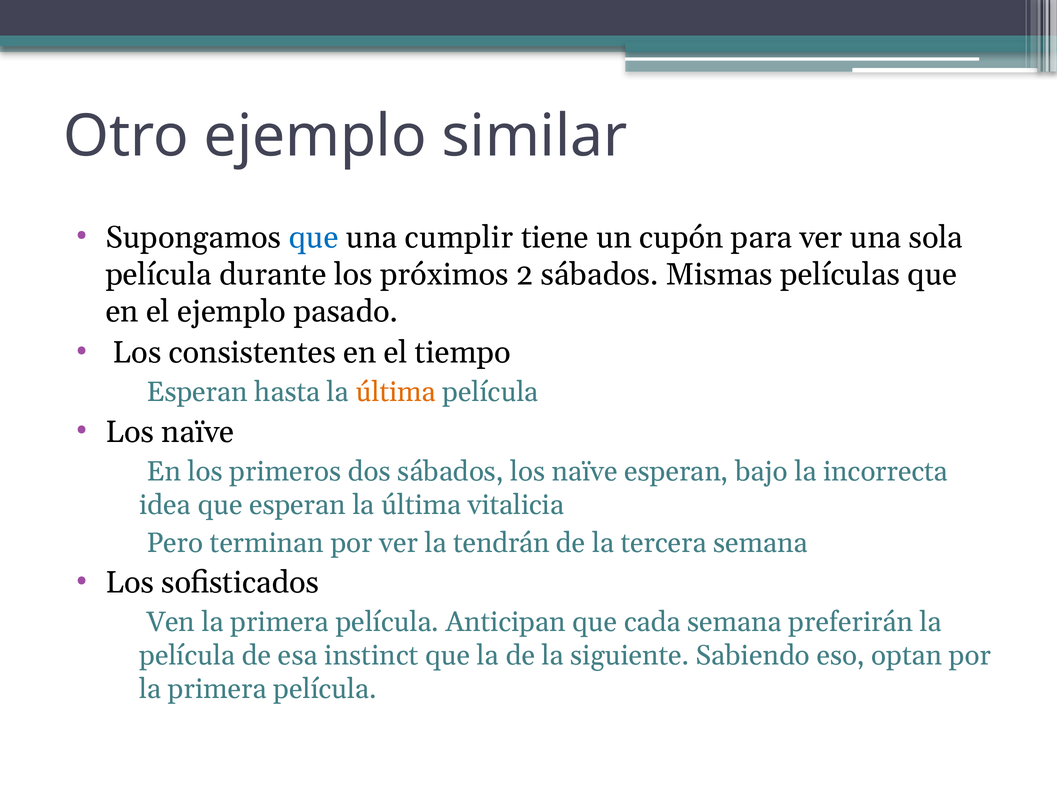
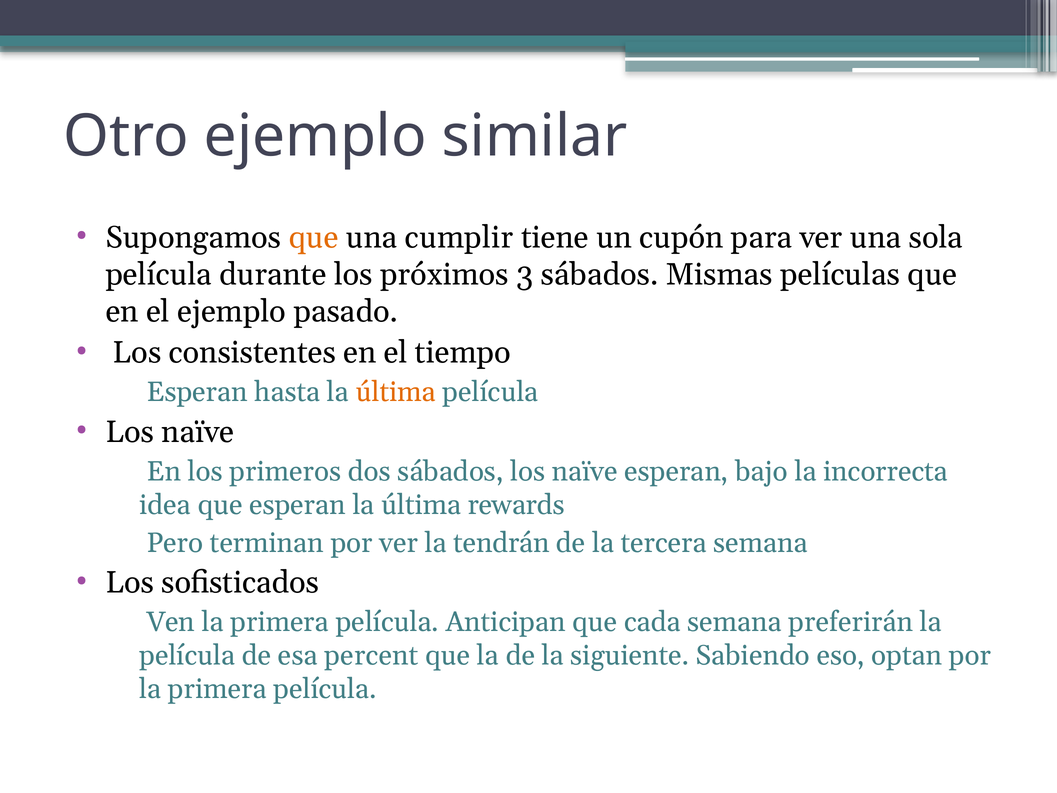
que colour: blue -> orange (314, 237)
2: 2 -> 3 (525, 274)
vitalicia: vitalicia -> rewards (516, 505)
instinct: instinct -> percent (371, 655)
